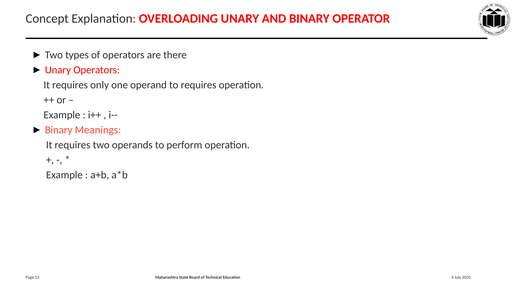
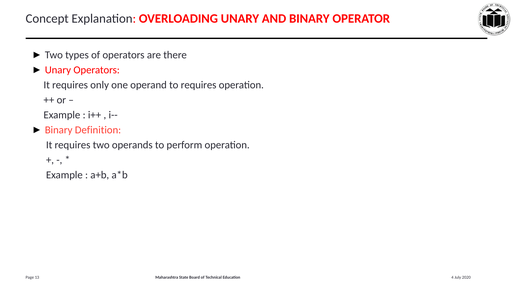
Meanings: Meanings -> Definition (98, 130)
